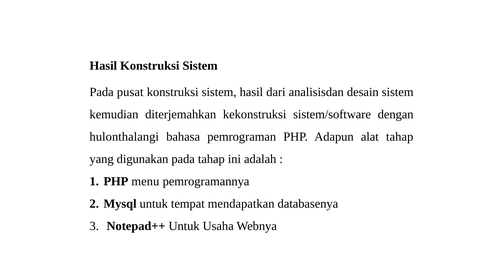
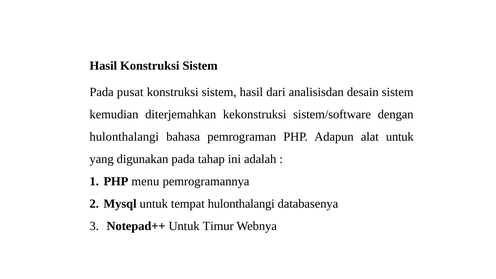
alat tahap: tahap -> untuk (400, 137)
tempat mendapatkan: mendapatkan -> hulonthalangi (241, 204)
Usaha: Usaha -> Timur (218, 226)
